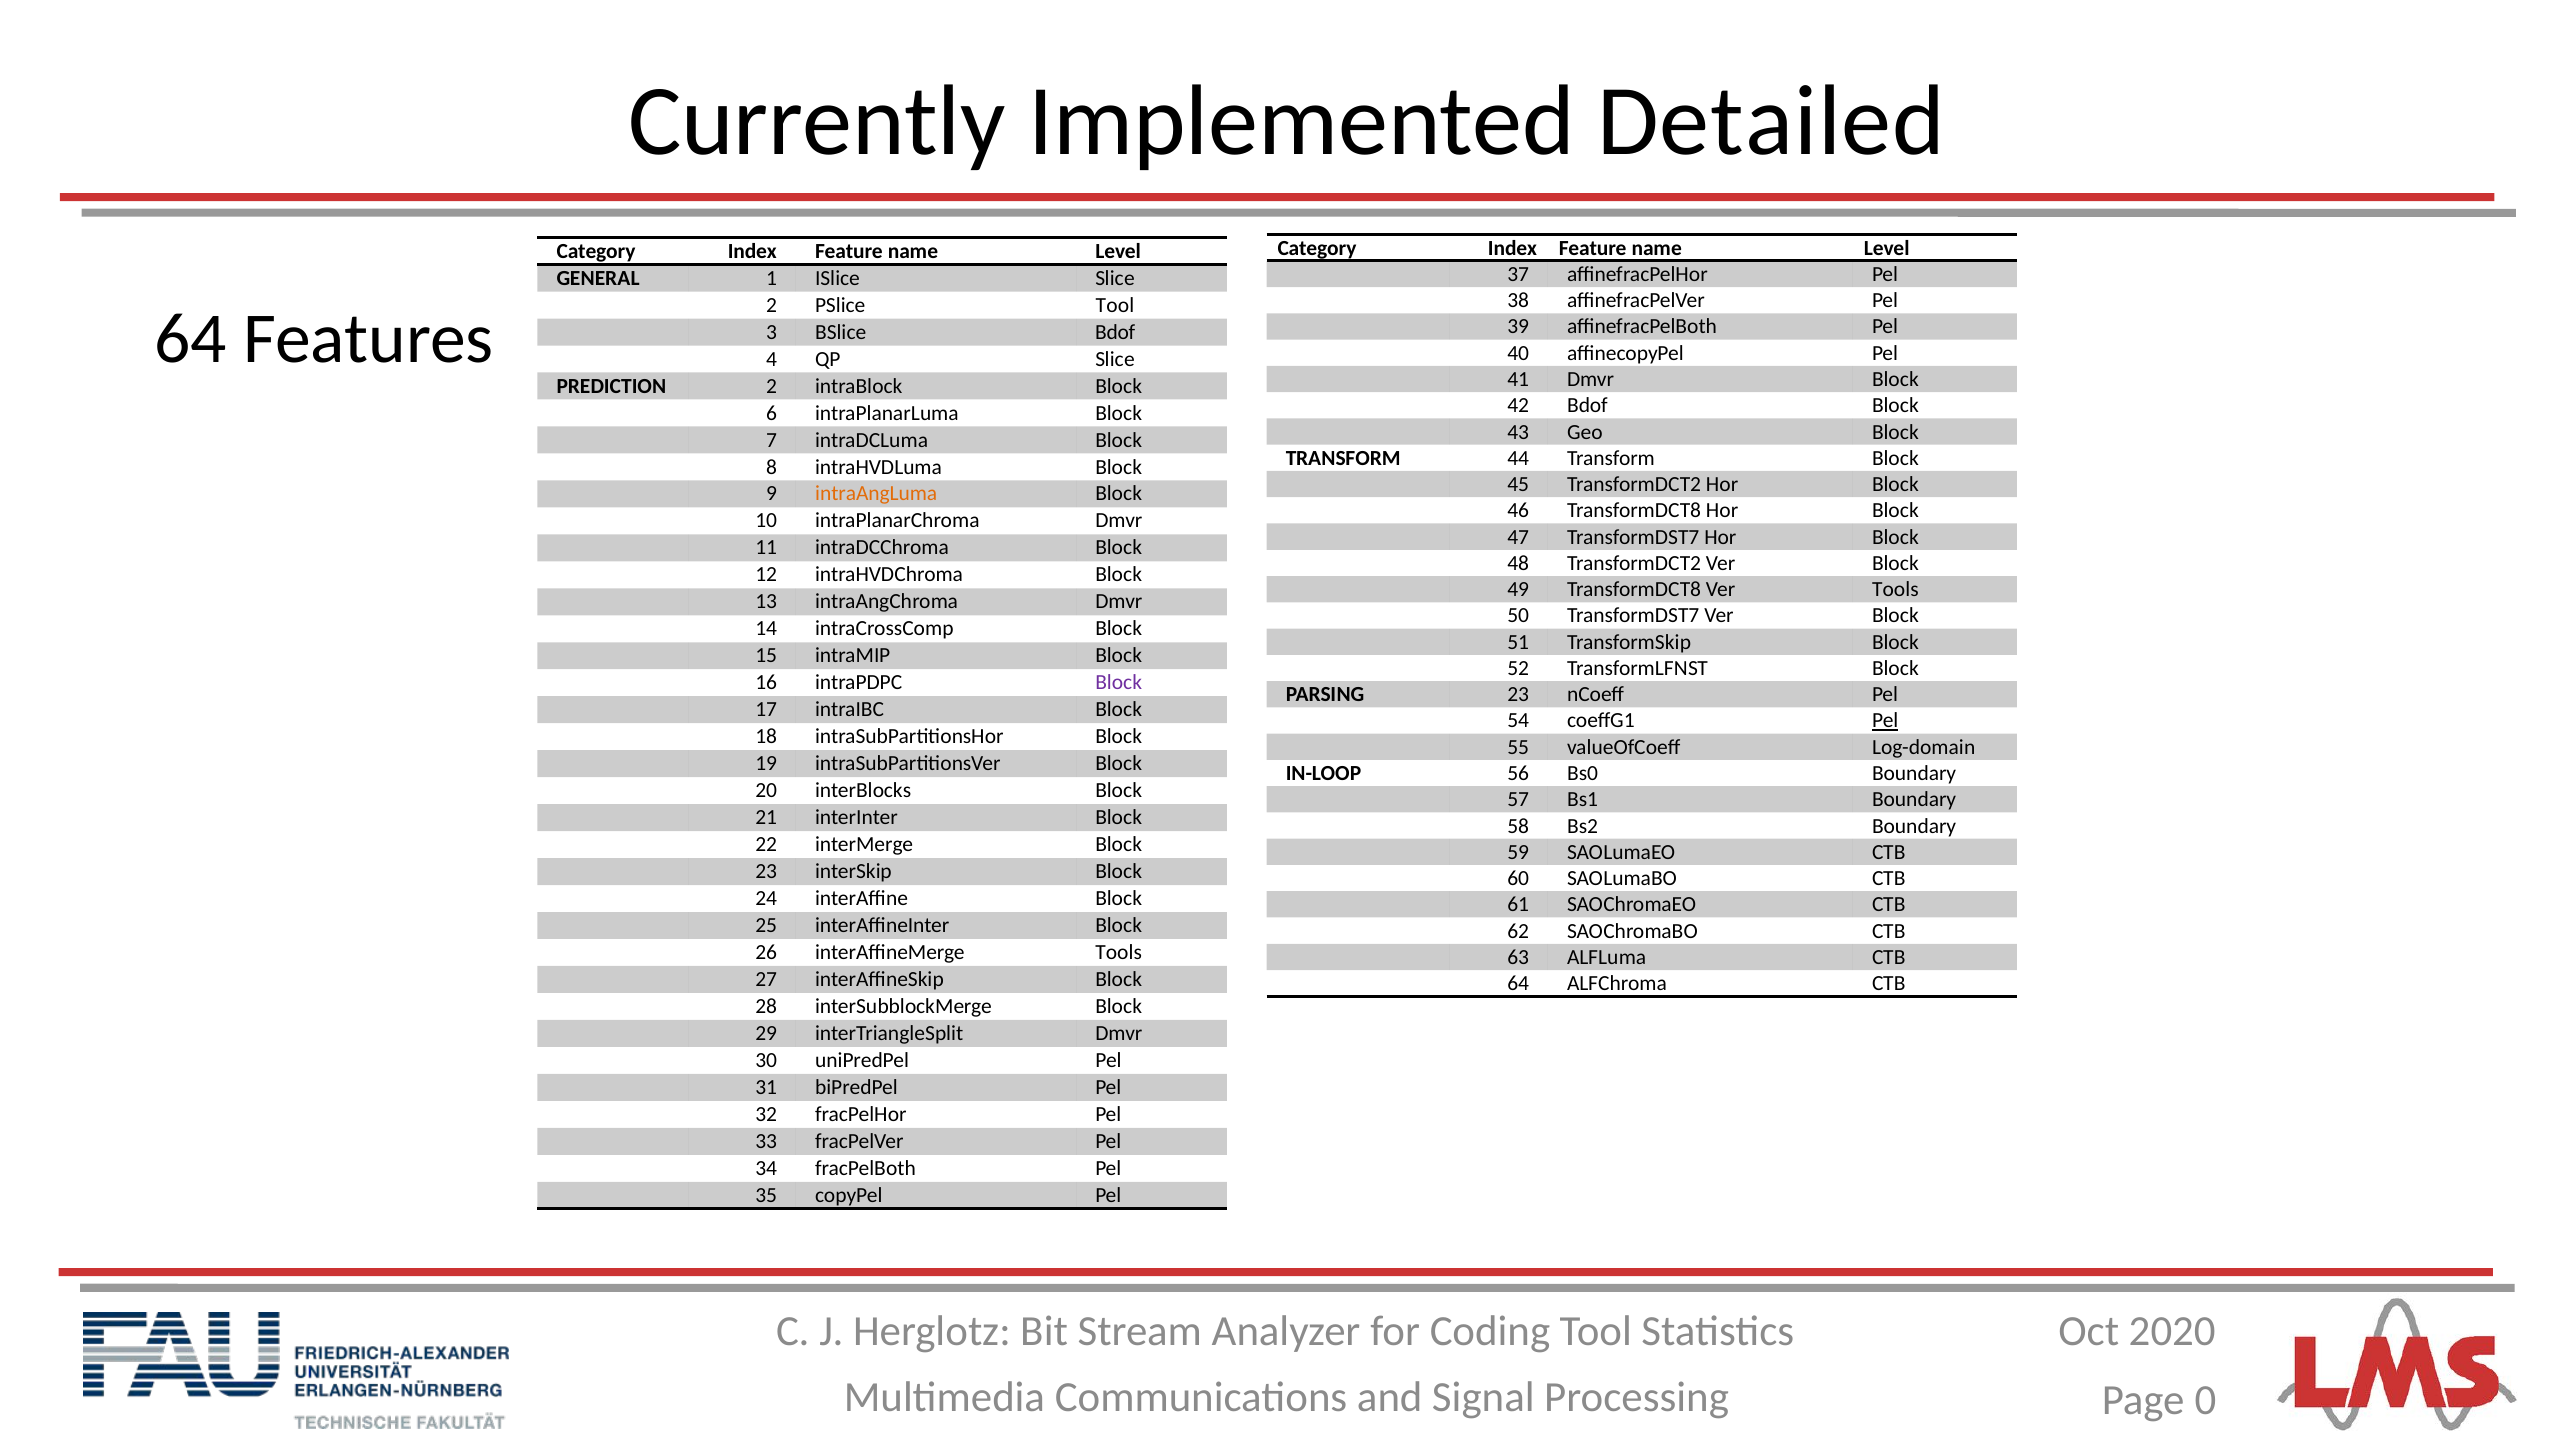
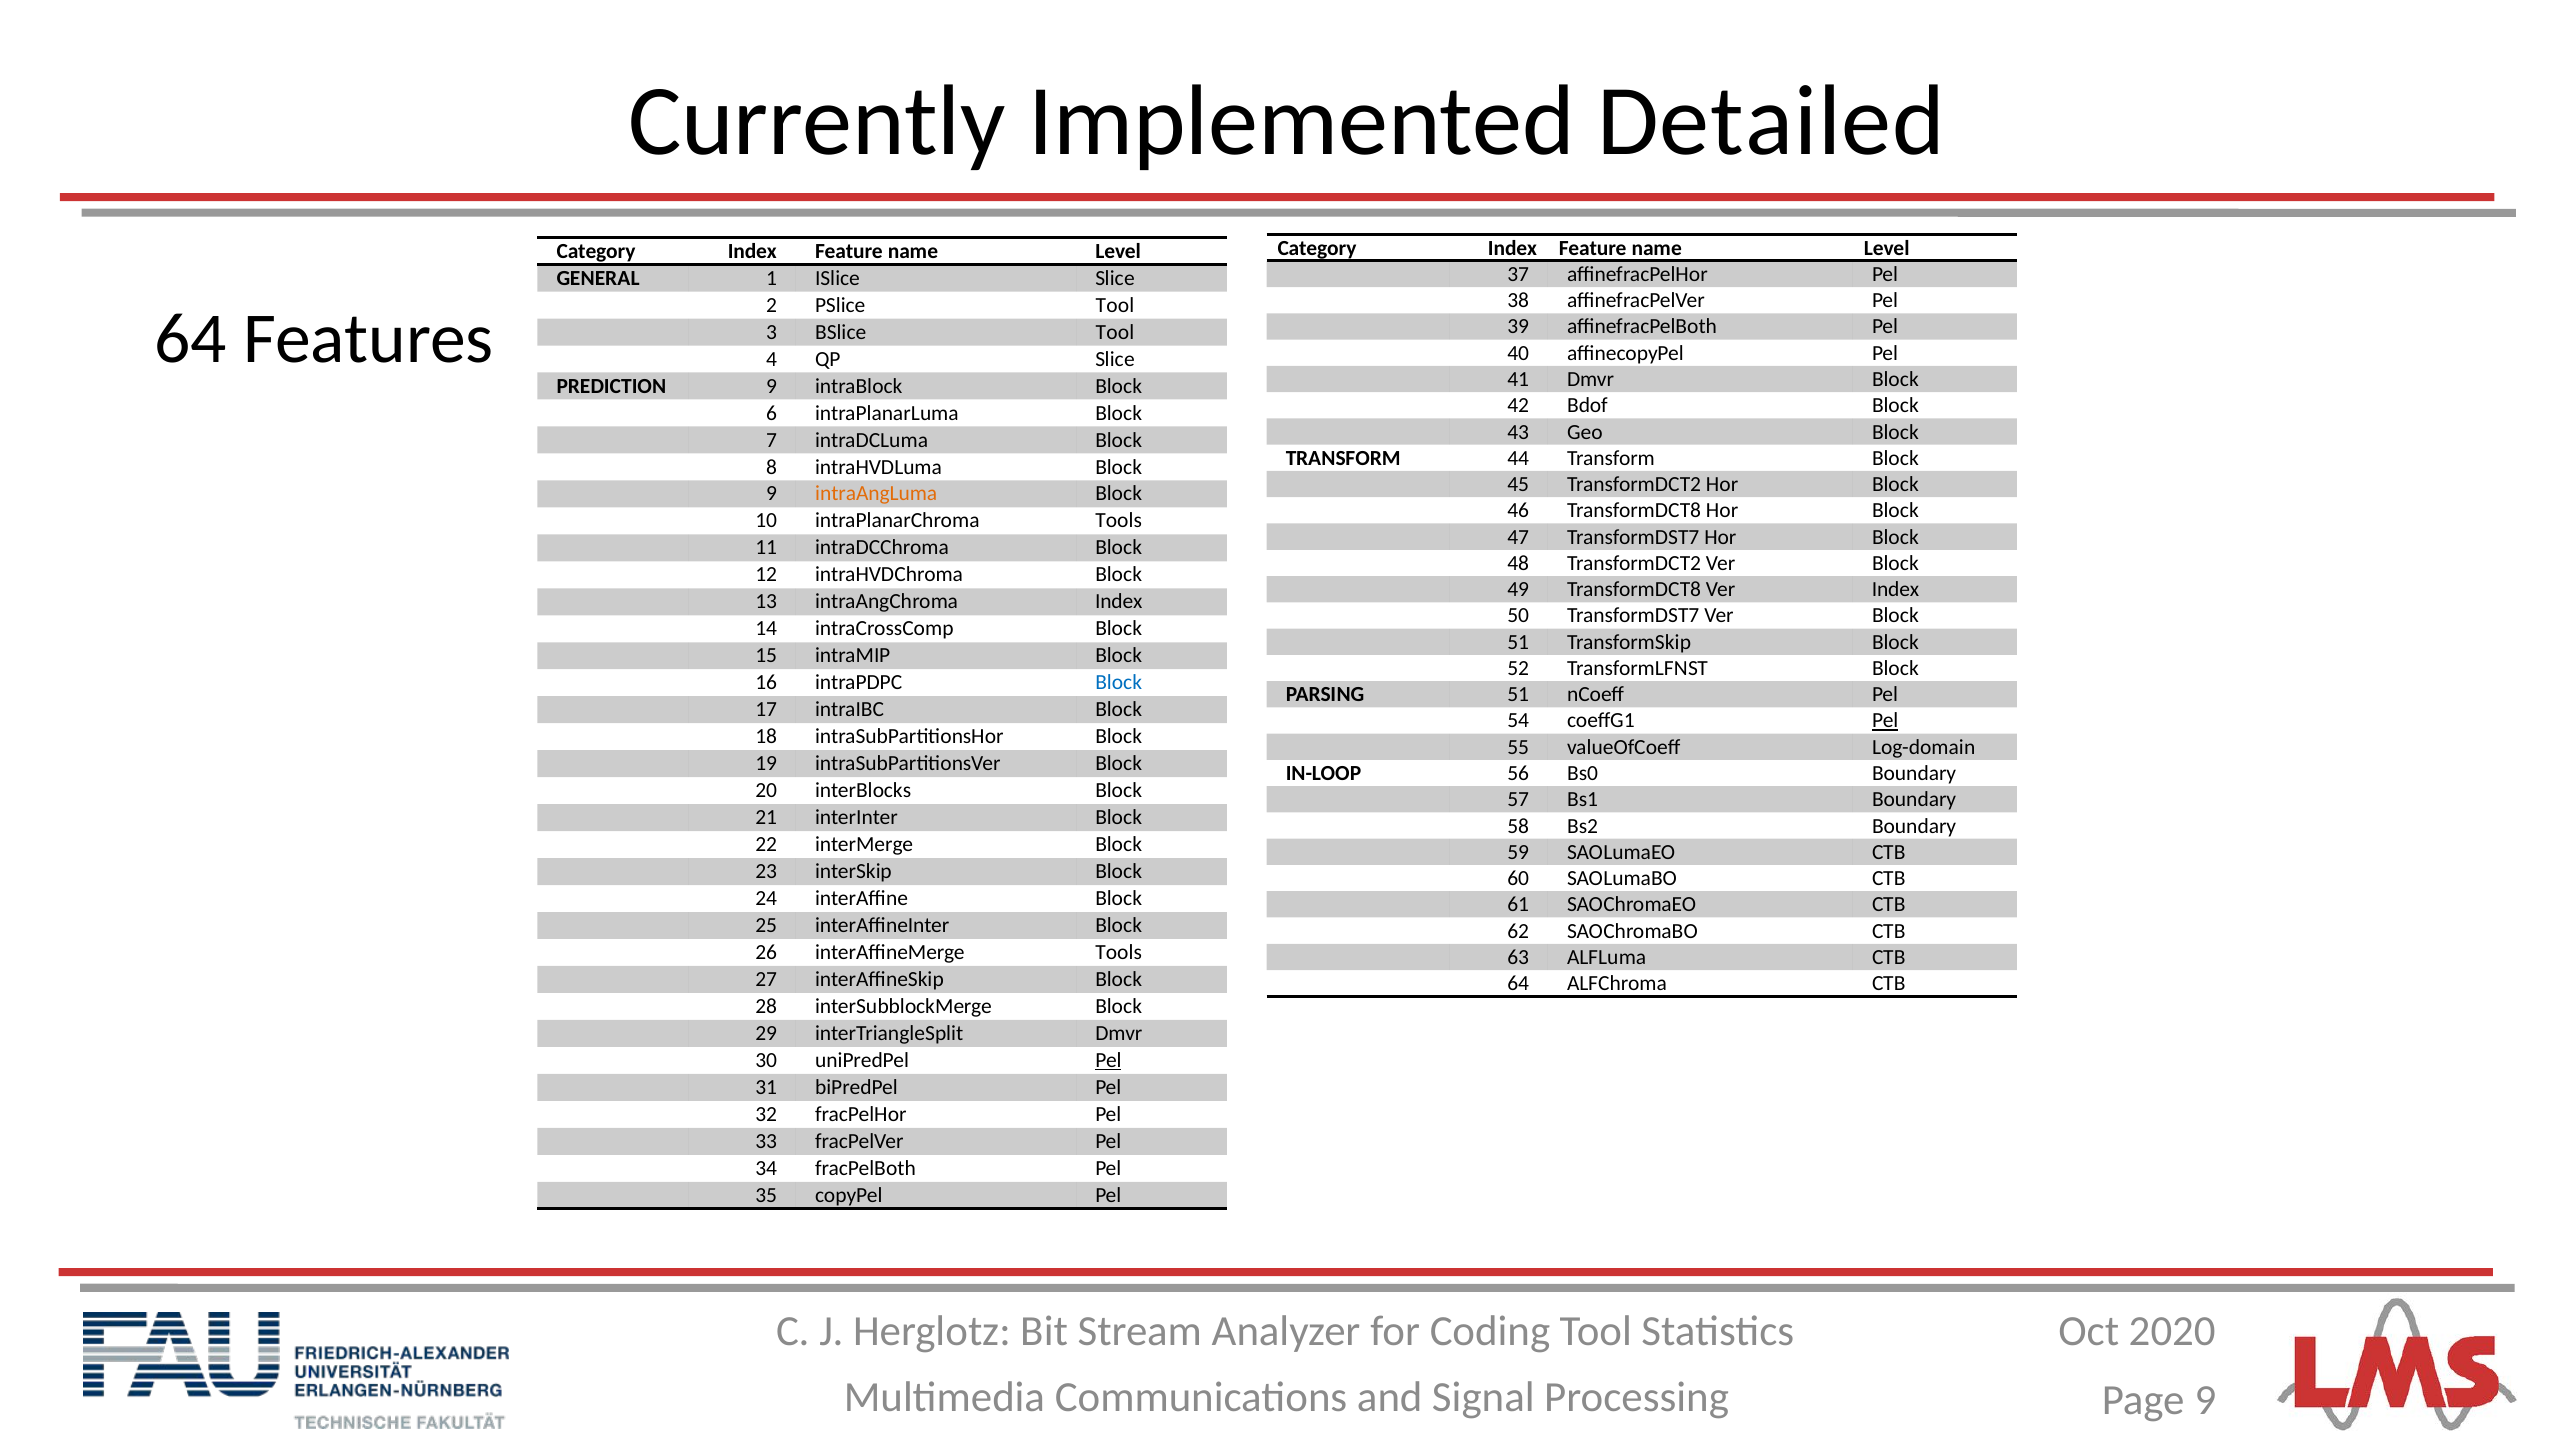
BSlice Bdof: Bdof -> Tool (1115, 332)
PREDICTION 2: 2 -> 9 (771, 386)
intraPlanarChroma Dmvr: Dmvr -> Tools (1119, 521)
Ver Tools: Tools -> Index (1896, 590)
intraAngChroma Dmvr: Dmvr -> Index (1119, 602)
Block colour: purple -> blue (1119, 683)
PARSING 23: 23 -> 51 (1518, 695)
Pel underline: none -> present (1108, 1060)
0: 0 -> 9 (2205, 1400)
